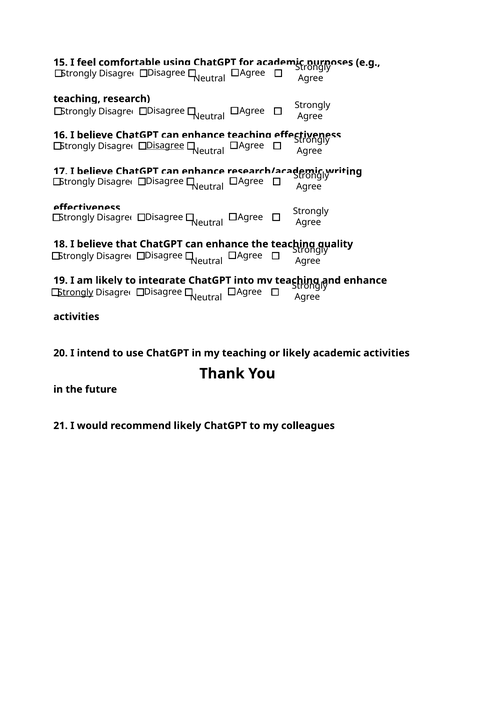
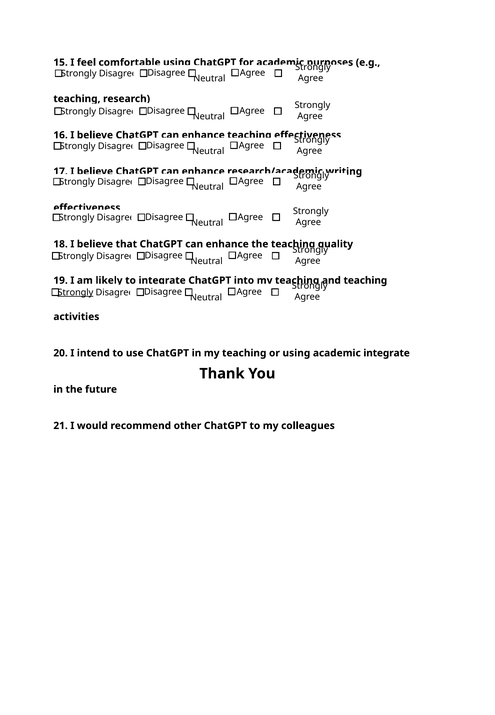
Disagree underline: present -> none (165, 146)
enhance: enhance -> teaching (365, 280)
or likely: likely -> using (296, 353)
academic activities: activities -> integrate (387, 353)
recommend likely: likely -> other (188, 426)
